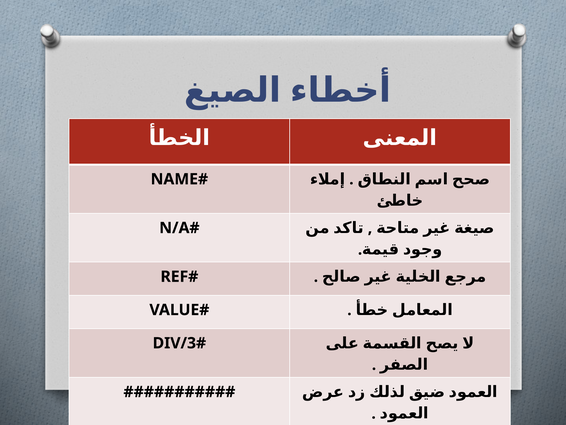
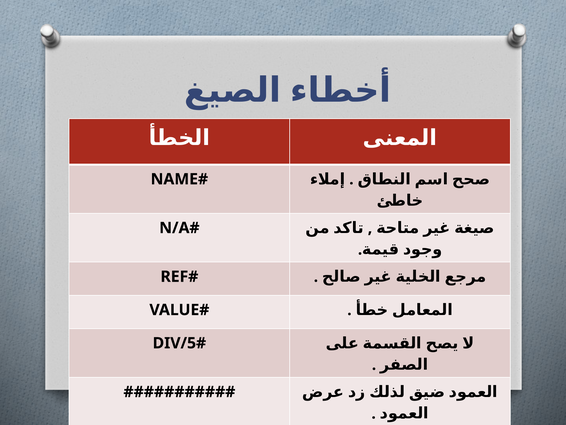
DIV/3: DIV/3 -> DIV/5 (174, 343)
